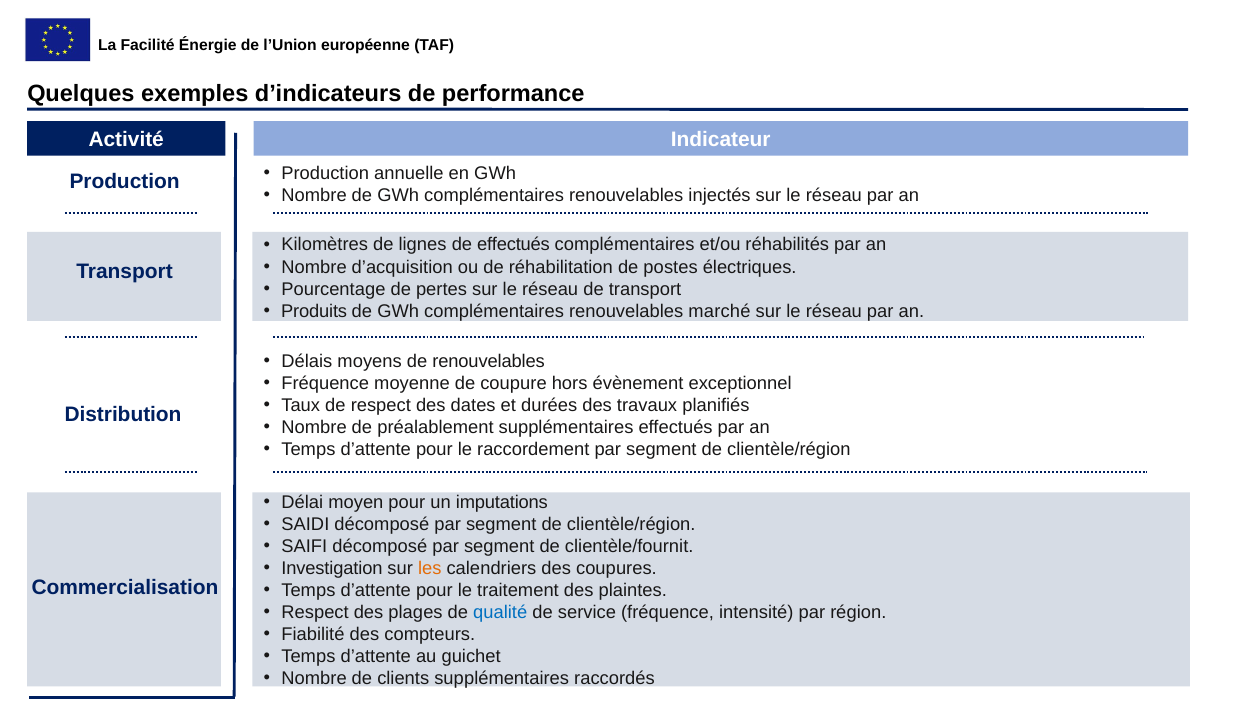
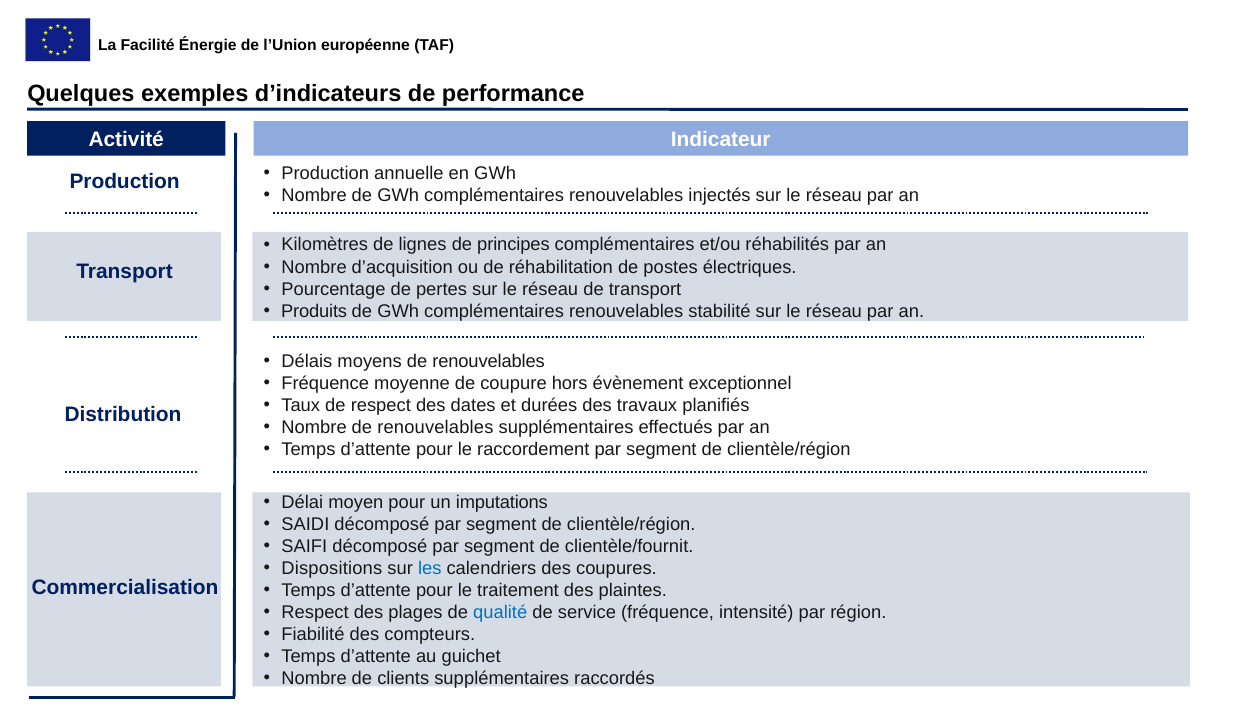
de effectués: effectués -> principes (513, 245)
marché: marché -> stabilité (720, 311)
Nombre de préalablement: préalablement -> renouvelables (435, 427)
Investigation: Investigation -> Dispositions (332, 568)
les colour: orange -> blue (430, 568)
